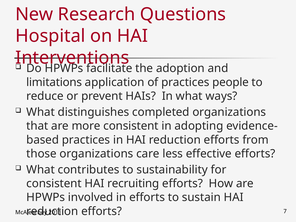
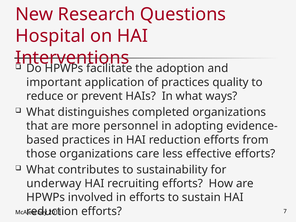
limitations: limitations -> important (54, 82)
people: people -> quality (231, 82)
more consistent: consistent -> personnel (131, 126)
consistent: consistent -> underway (54, 184)
